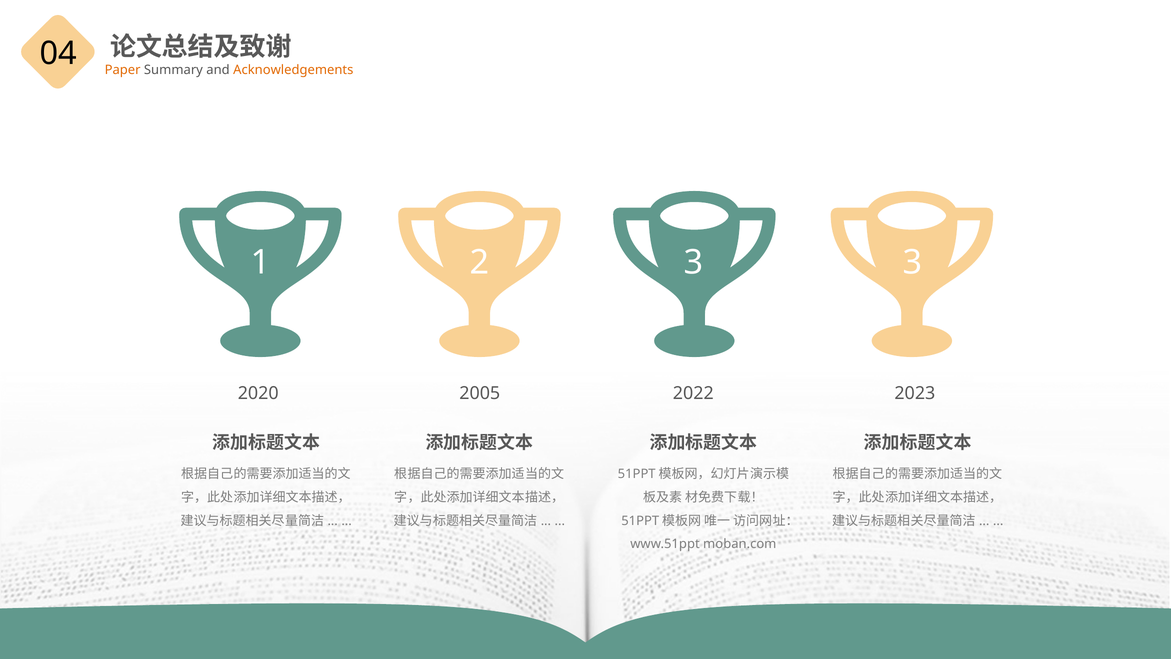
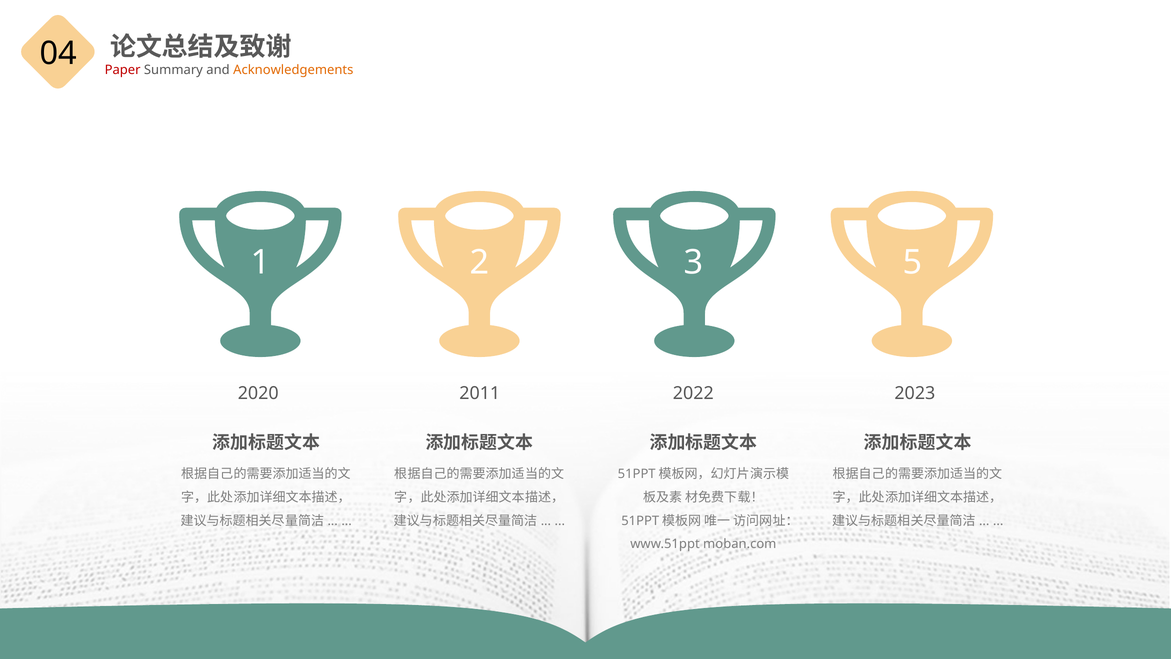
Paper colour: orange -> red (123, 70)
3 3: 3 -> 5 (913, 263)
2005: 2005 -> 2011 (480, 394)
